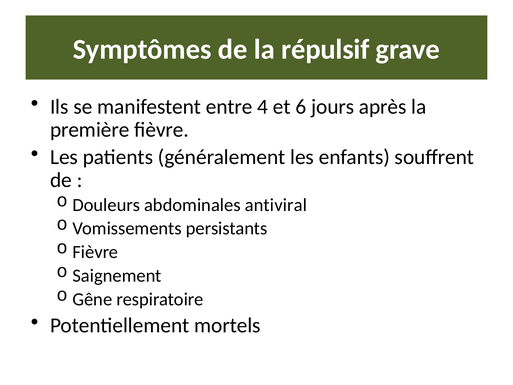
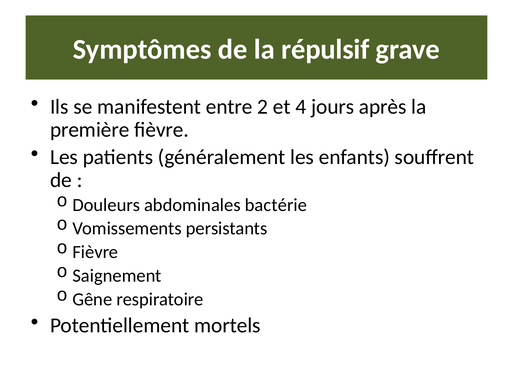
4: 4 -> 2 (263, 107)
6: 6 -> 4 (301, 107)
antiviral: antiviral -> bactérie (276, 205)
